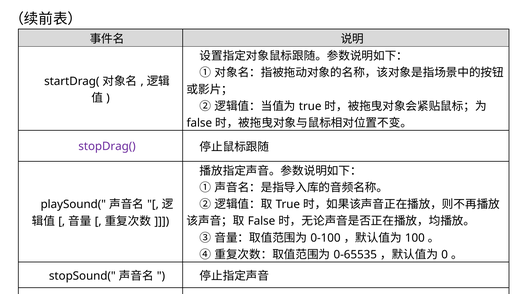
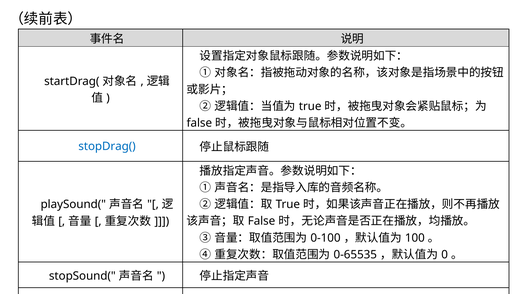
stopDrag( colour: purple -> blue (107, 146)
